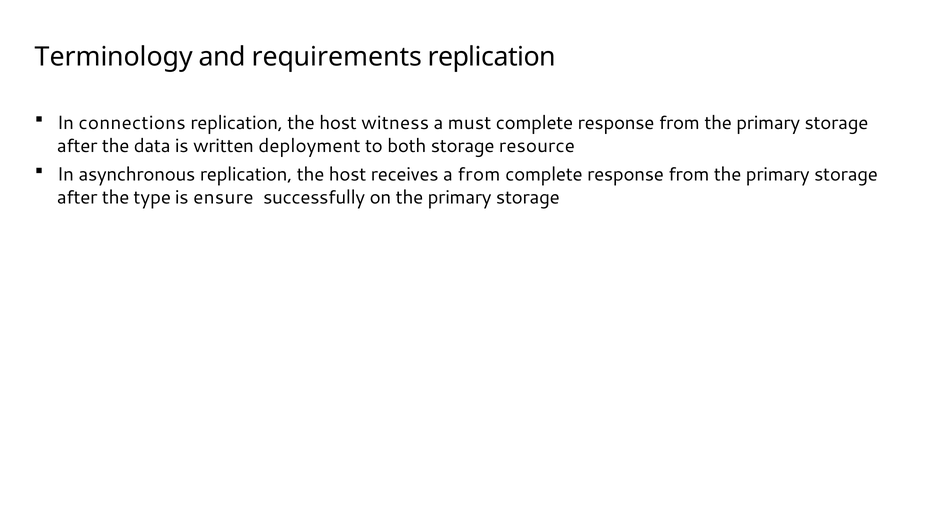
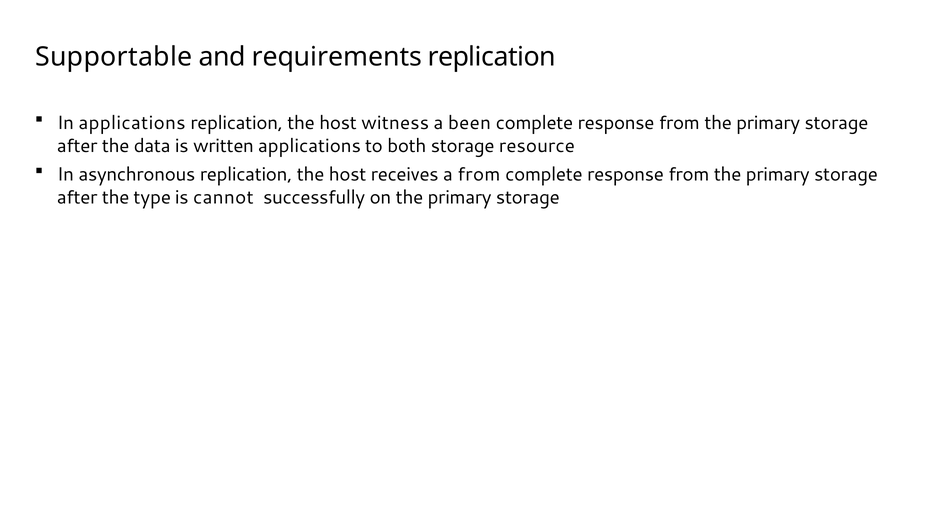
Terminology: Terminology -> Supportable (114, 57)
In connections: connections -> applications (132, 123)
must: must -> been (469, 123)
written deployment: deployment -> applications (309, 146)
ensure: ensure -> cannot (223, 197)
